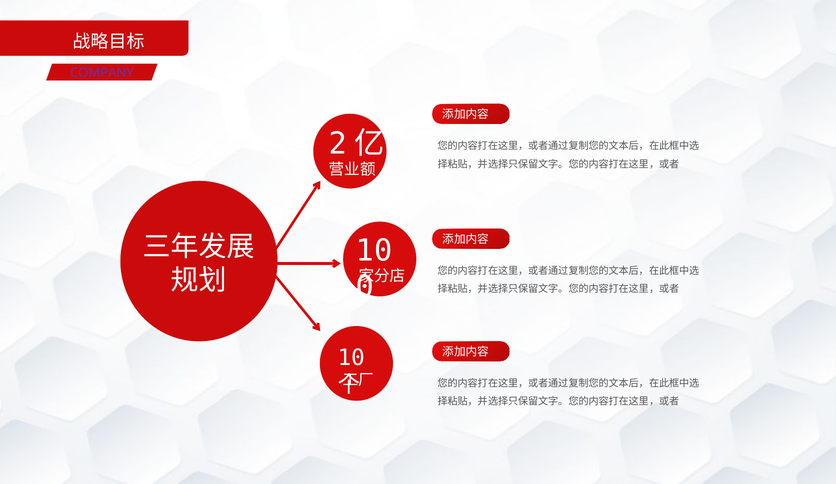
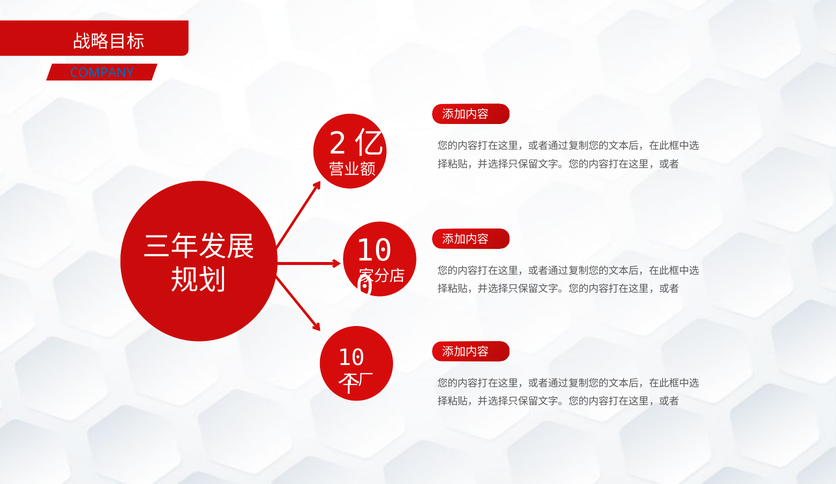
COMPANY colour: purple -> blue (102, 73)
